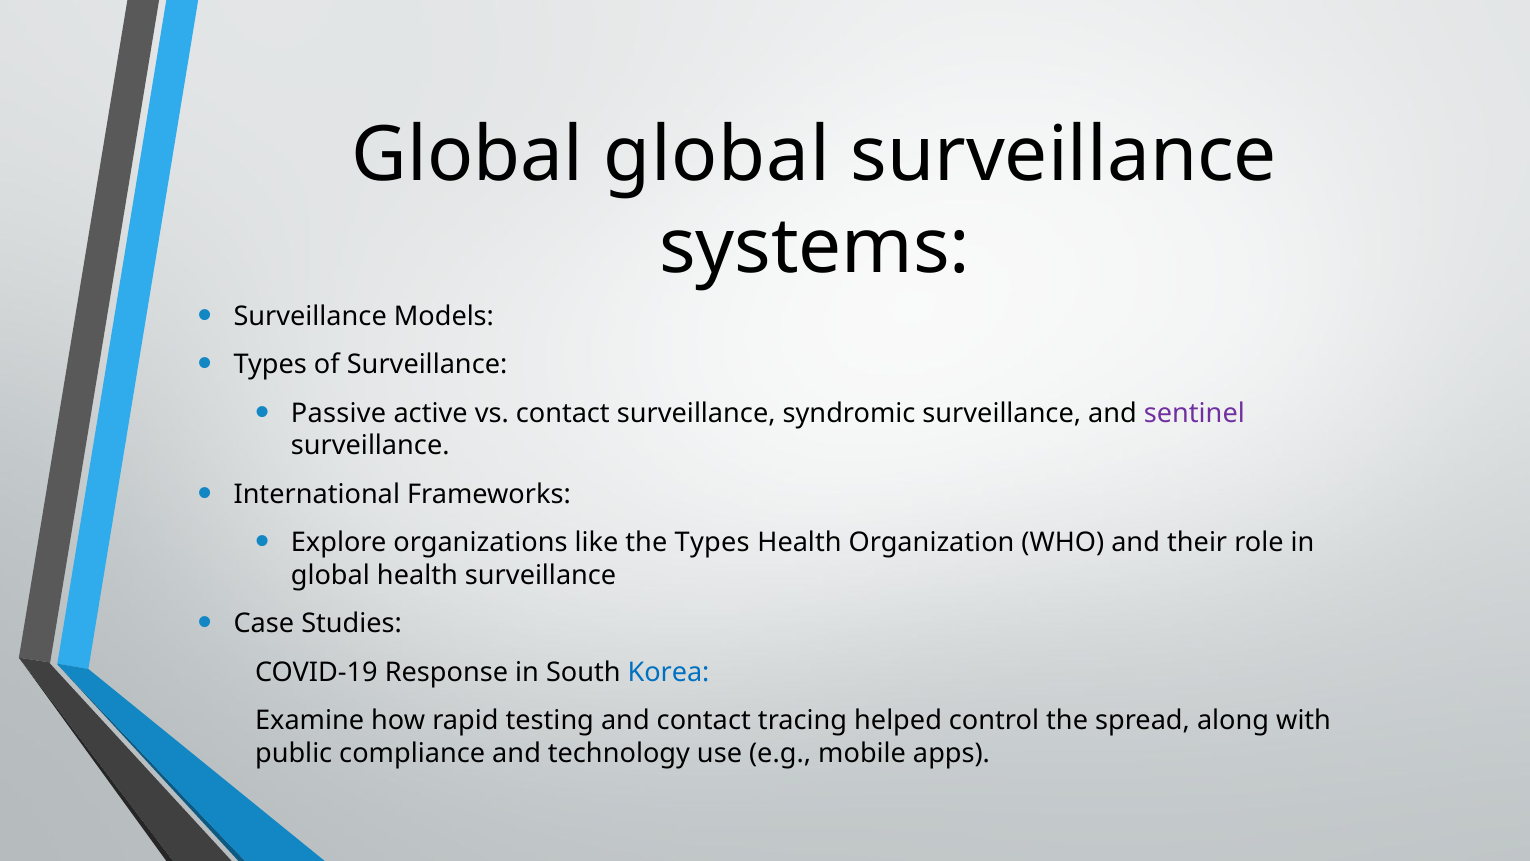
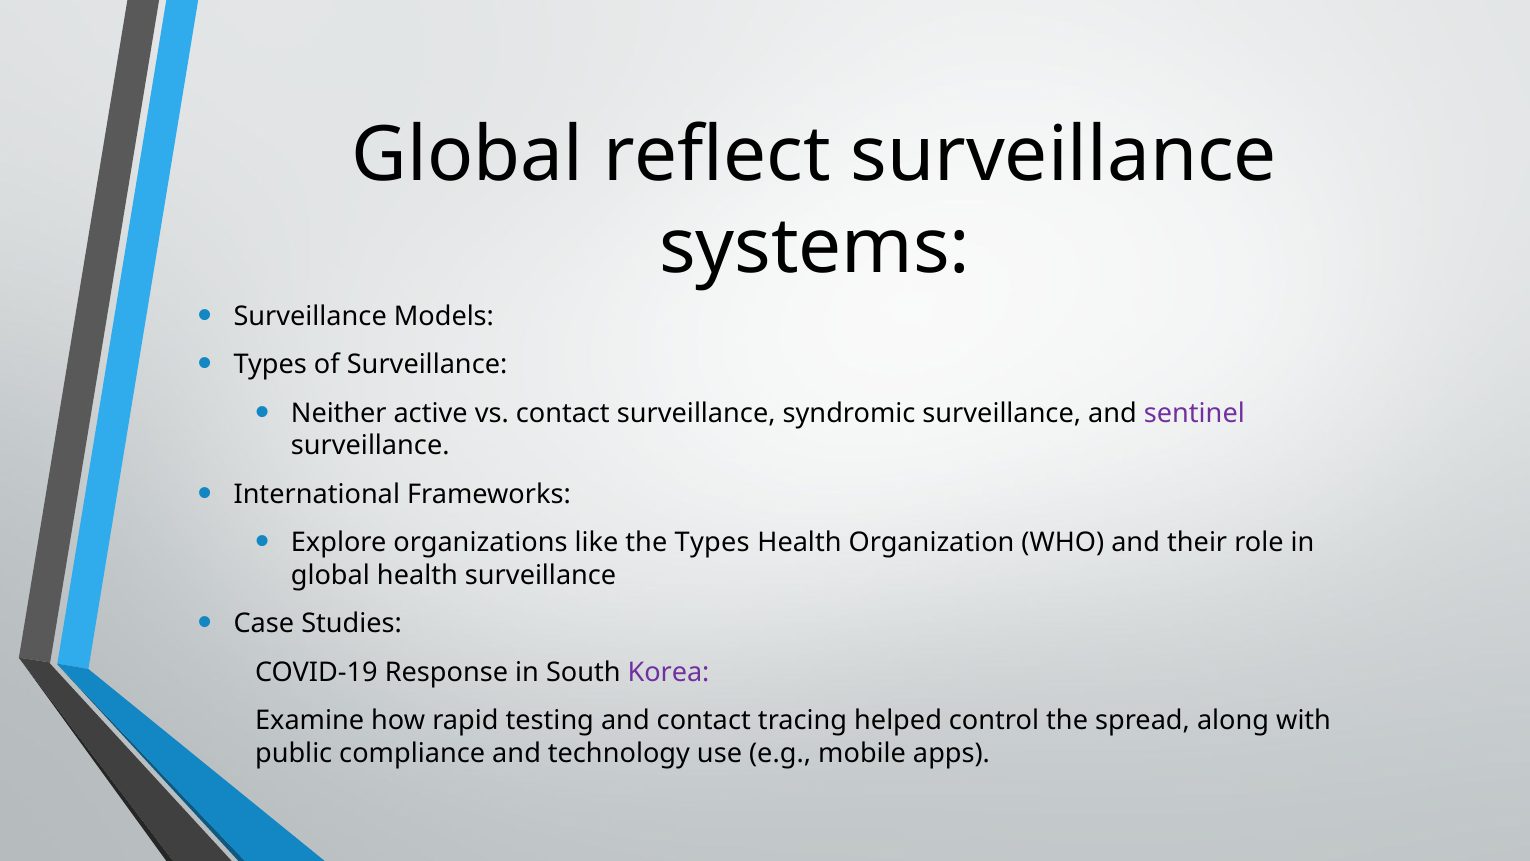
Global global: global -> reflect (717, 155)
Passive: Passive -> Neither (339, 413)
Korea colour: blue -> purple (669, 672)
